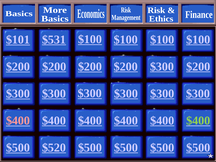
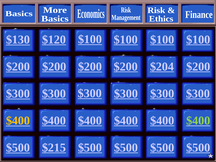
$531: $531 -> $120 (54, 40)
$101: $101 -> $130 (18, 40)
$300: $300 -> $204 (162, 67)
$400 colour: pink -> yellow (18, 121)
$520: $520 -> $215 (54, 148)
